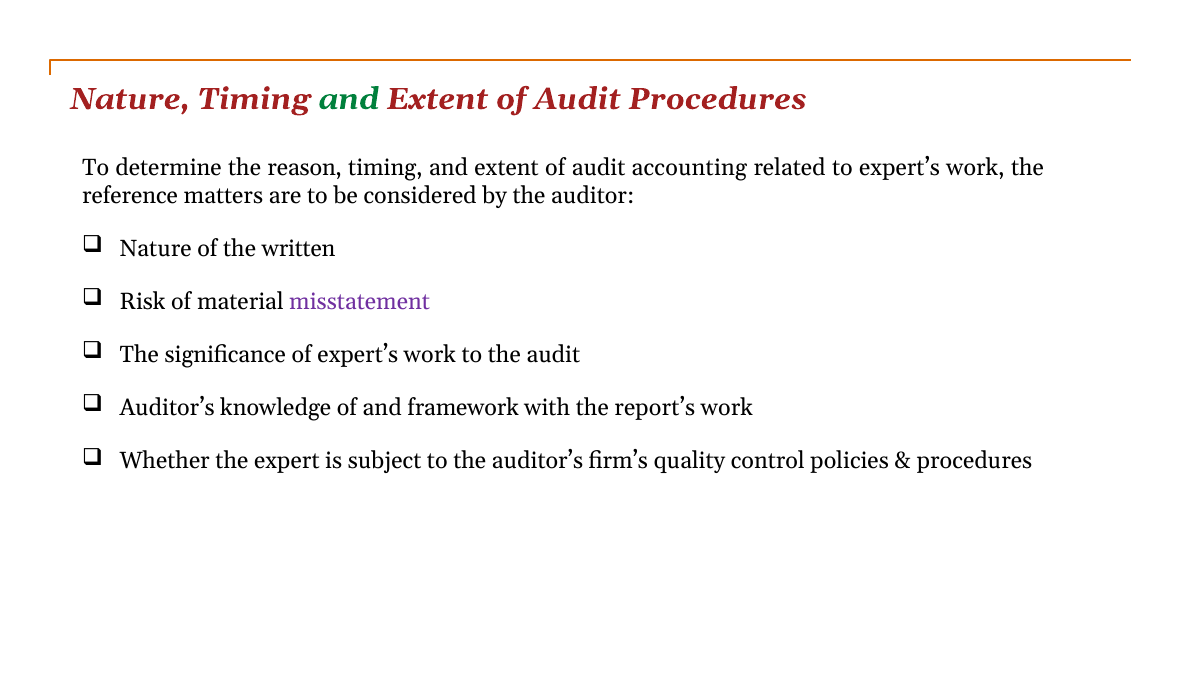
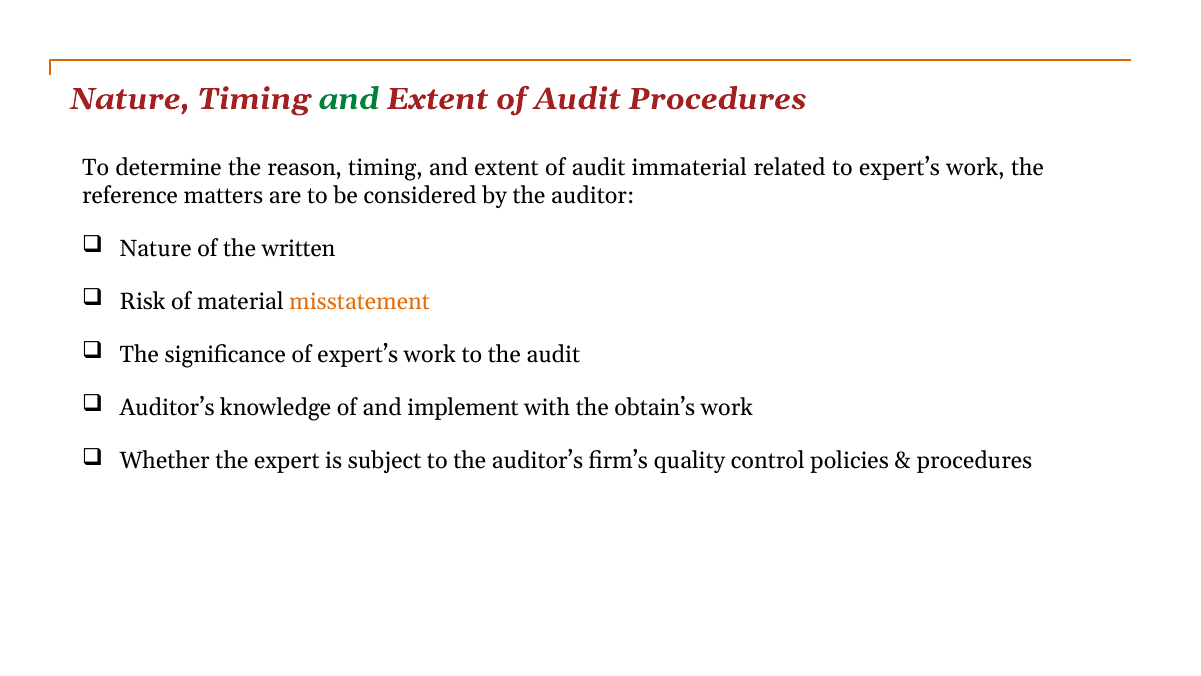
accounting: accounting -> immaterial (689, 168)
misstatement colour: purple -> orange (360, 302)
framework: framework -> implement (463, 408)
report’s: report’s -> obtain’s (655, 408)
